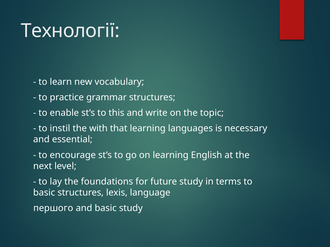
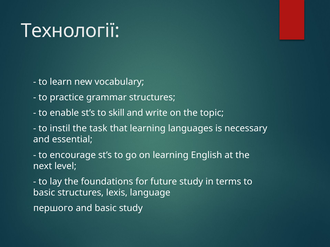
this: this -> skill (117, 113)
with: with -> task (98, 129)
